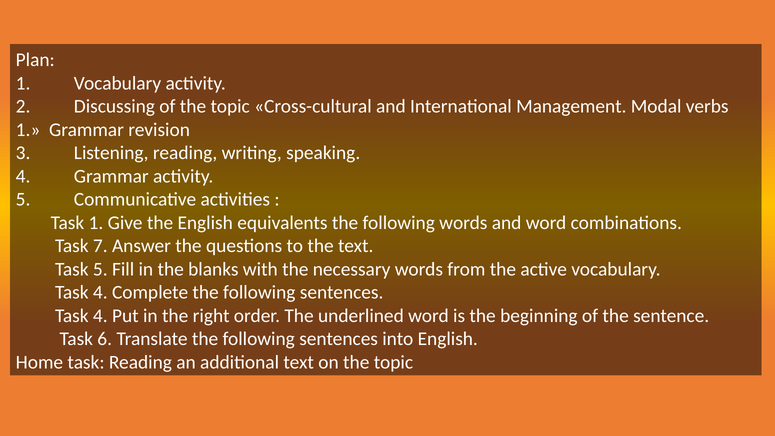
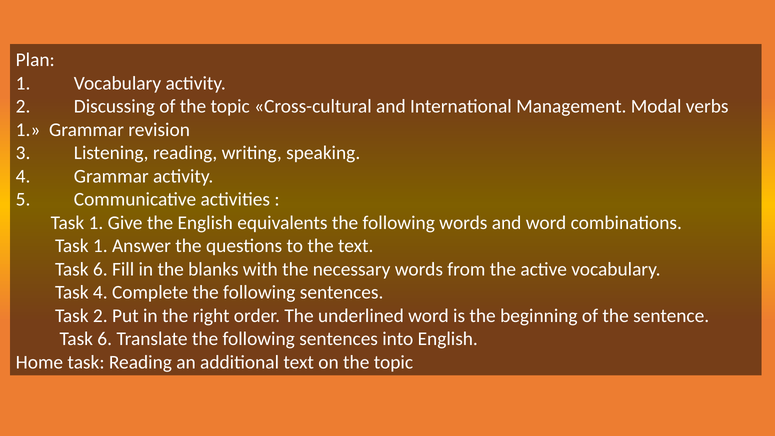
7: 7 -> 1 (100, 246)
5: 5 -> 6 (100, 269)
4: 4 -> 2 (100, 316)
